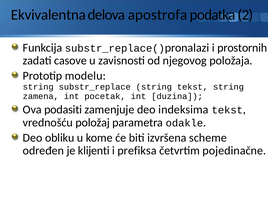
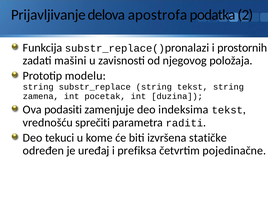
Ekvivalentna: Ekvivalentna -> Prijavljivanje (48, 15)
casove: casove -> mašini (70, 61)
položaj: položaj -> sprečiti (93, 122)
odakle: odakle -> raditi (184, 123)
obliku: obliku -> tekuci (60, 138)
scheme: scheme -> statičke (208, 138)
klijenti: klijenti -> uređaj (94, 151)
